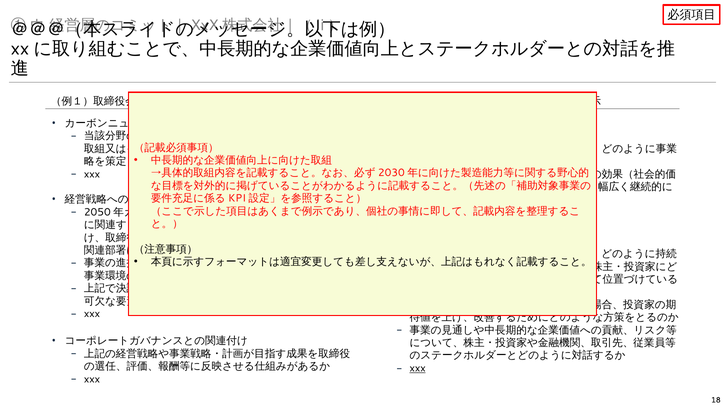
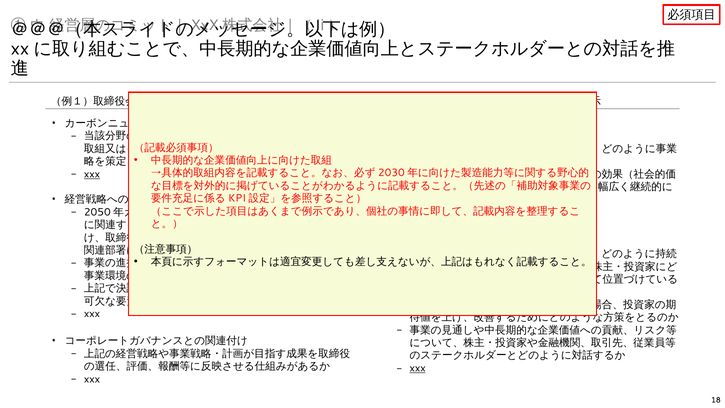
xxx underline: none -> present (92, 174)
